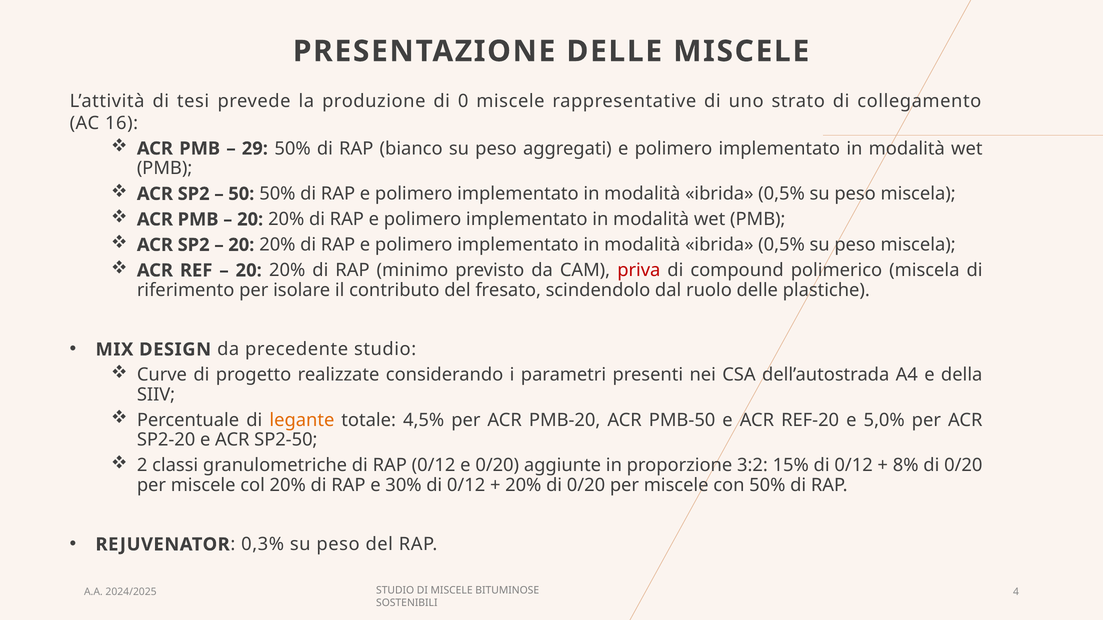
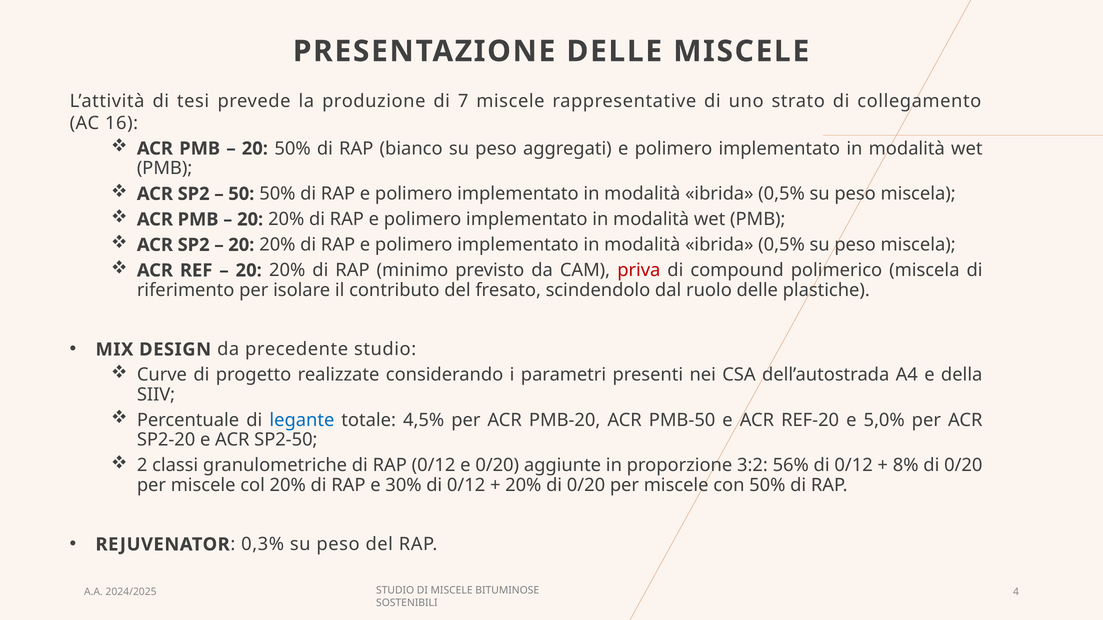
0: 0 -> 7 (463, 101)
29: 29 -> 20 (255, 149)
legante colour: orange -> blue (302, 420)
15%: 15% -> 56% (791, 466)
